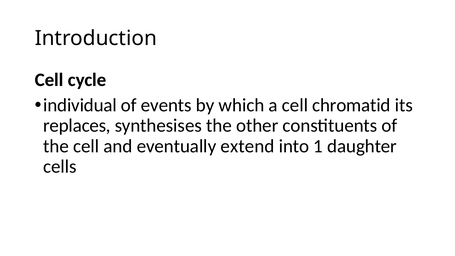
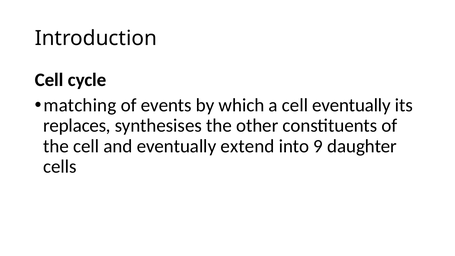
individual: individual -> matching (80, 105)
cell chromatid: chromatid -> eventually (351, 105)
1: 1 -> 9 (318, 146)
